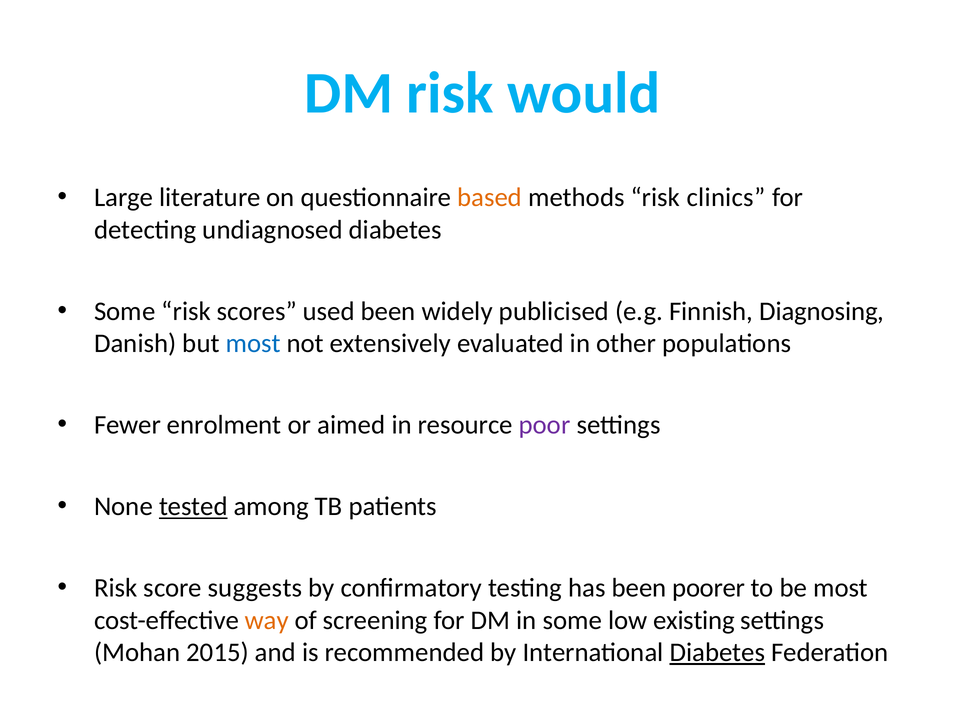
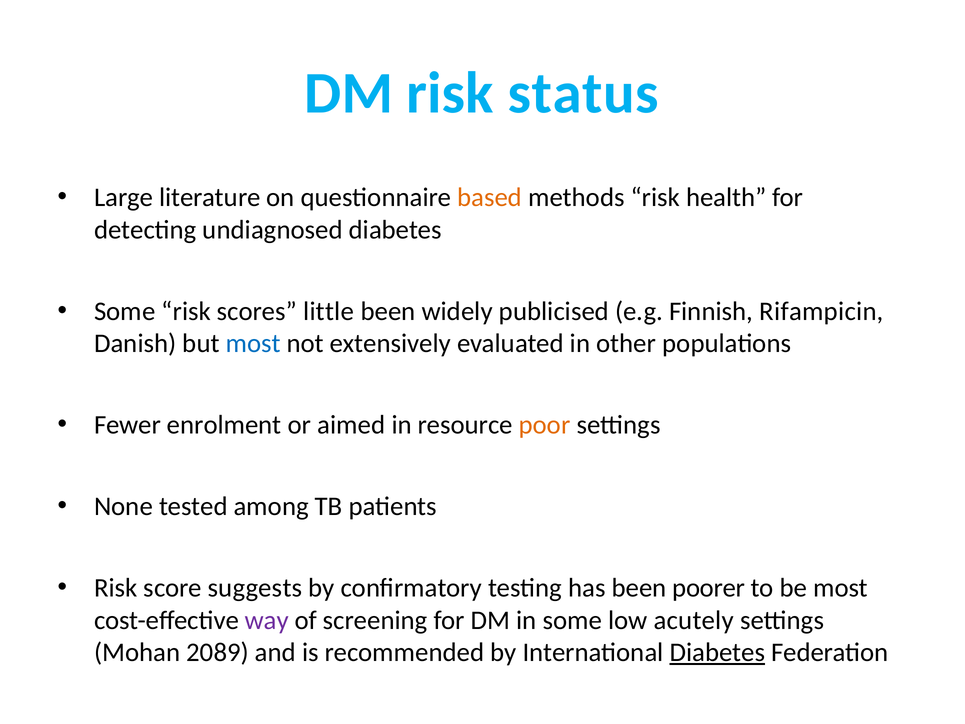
would: would -> status (583, 93)
clinics: clinics -> health (726, 197)
used: used -> little (329, 311)
Diagnosing: Diagnosing -> Rifampicin (821, 311)
poor colour: purple -> orange (545, 425)
tested underline: present -> none (193, 506)
way colour: orange -> purple (267, 620)
existing: existing -> acutely (694, 620)
2015: 2015 -> 2089 (218, 652)
